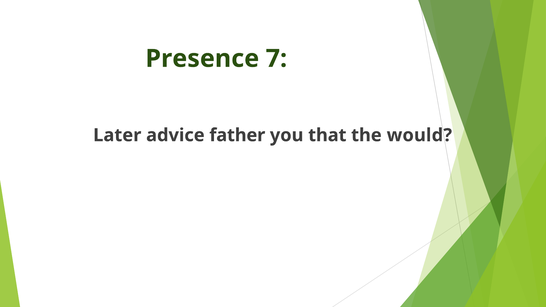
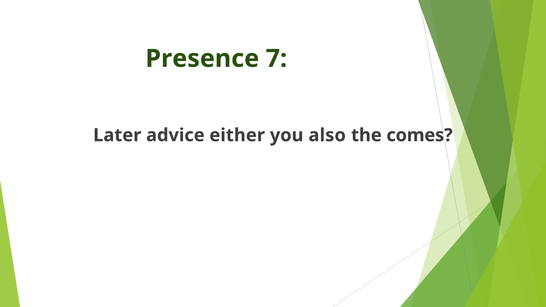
father: father -> either (237, 135)
that: that -> also (327, 135)
would: would -> comes (420, 135)
